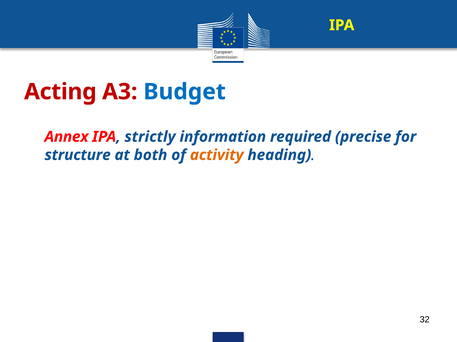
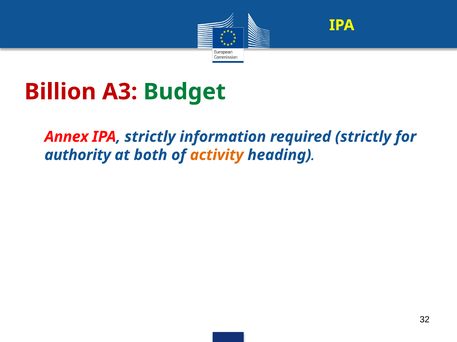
Acting: Acting -> Billion (60, 92)
Budget colour: blue -> green (185, 92)
required precise: precise -> strictly (363, 137)
structure: structure -> authority (78, 155)
